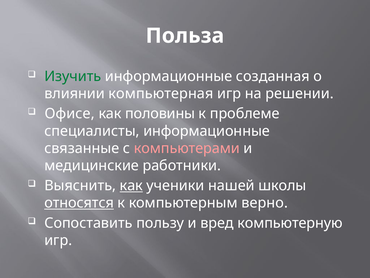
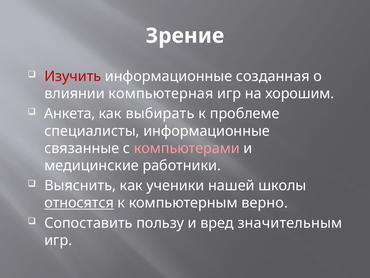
Польза: Польза -> Зрение (185, 36)
Изучить colour: green -> red (73, 76)
решении: решении -> хорошим (300, 93)
Офисе: Офисе -> Анкета (70, 114)
половины: половины -> выбирать (160, 114)
как underline: present -> none (131, 185)
компьютерную: компьютерную -> значительным (290, 223)
